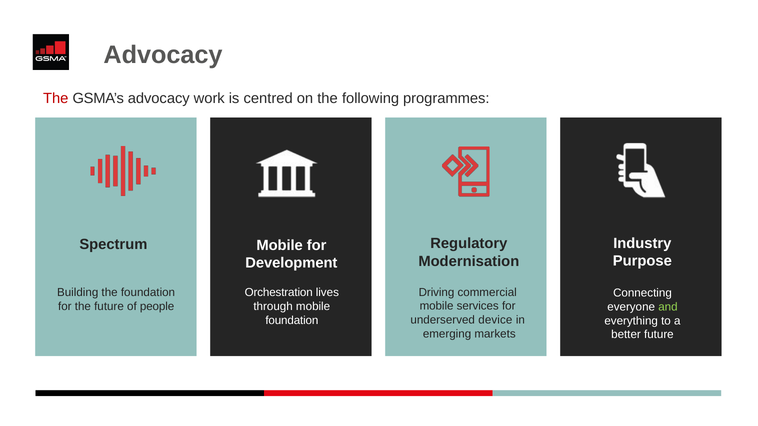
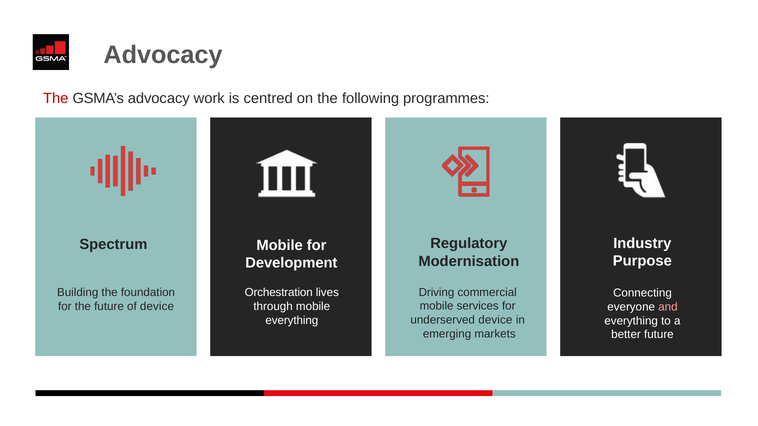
of people: people -> device (157, 307)
and colour: light green -> pink (668, 307)
foundation: foundation -> everything (292, 321)
